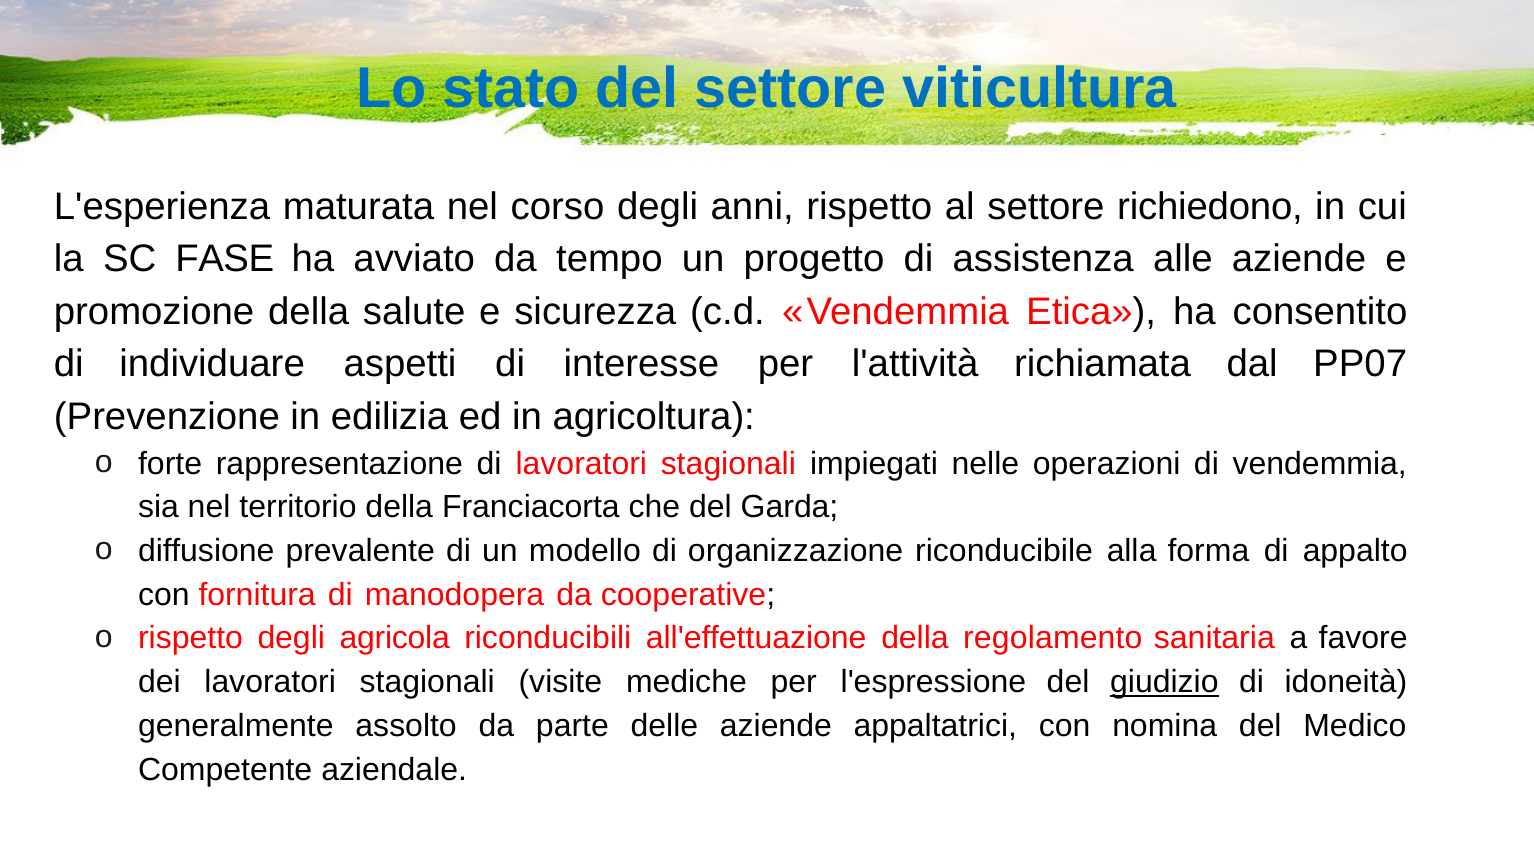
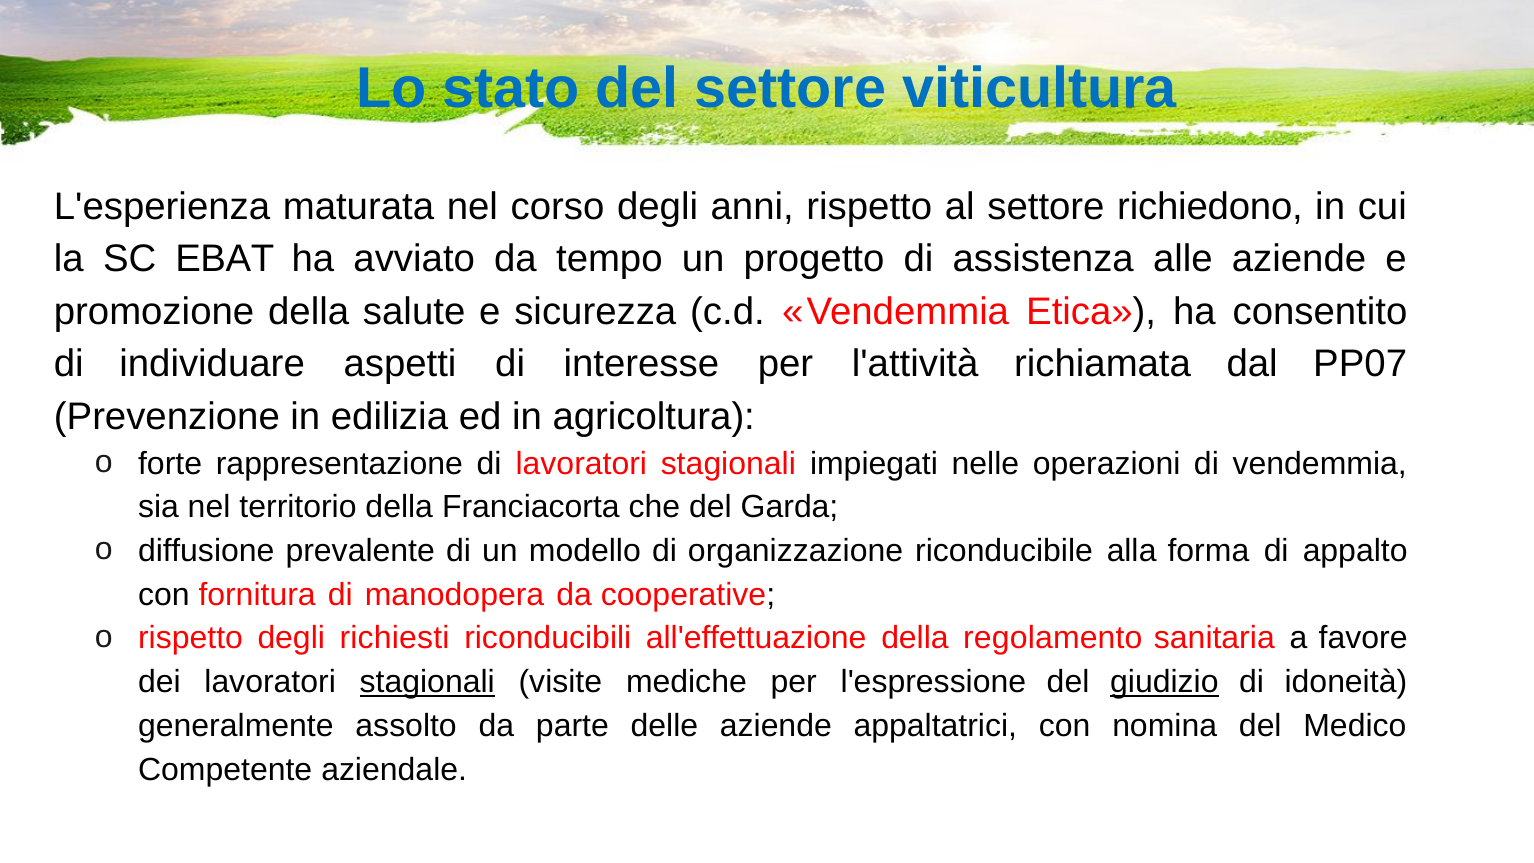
FASE: FASE -> EBAT (225, 259)
agricola: agricola -> richiesti (394, 638)
stagionali underline: none -> present (427, 682)
